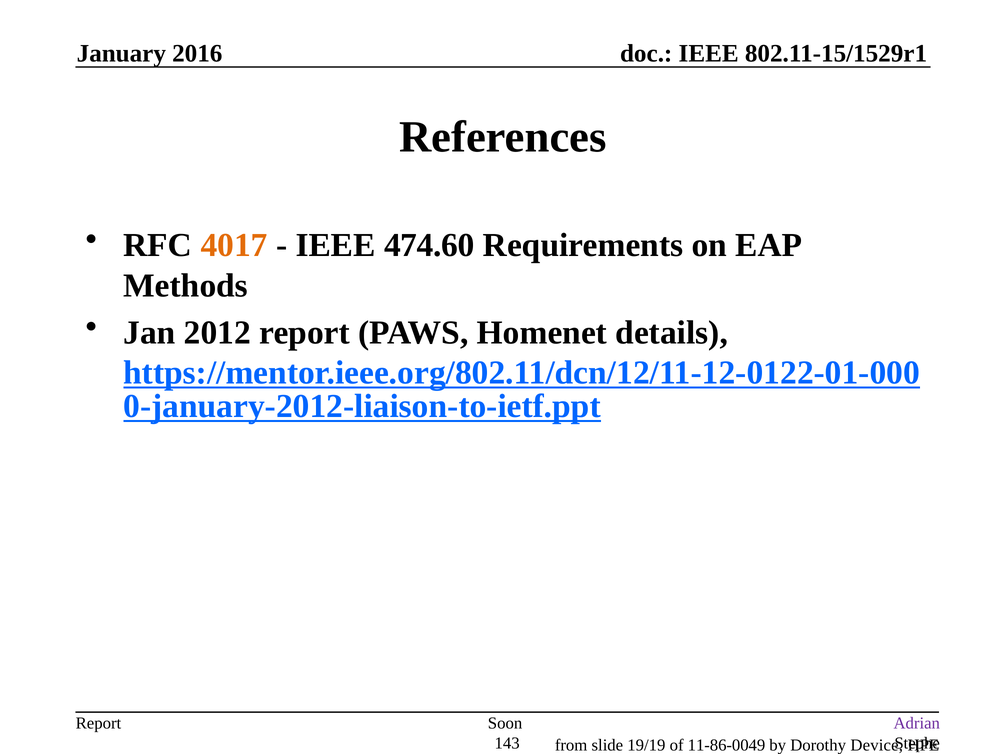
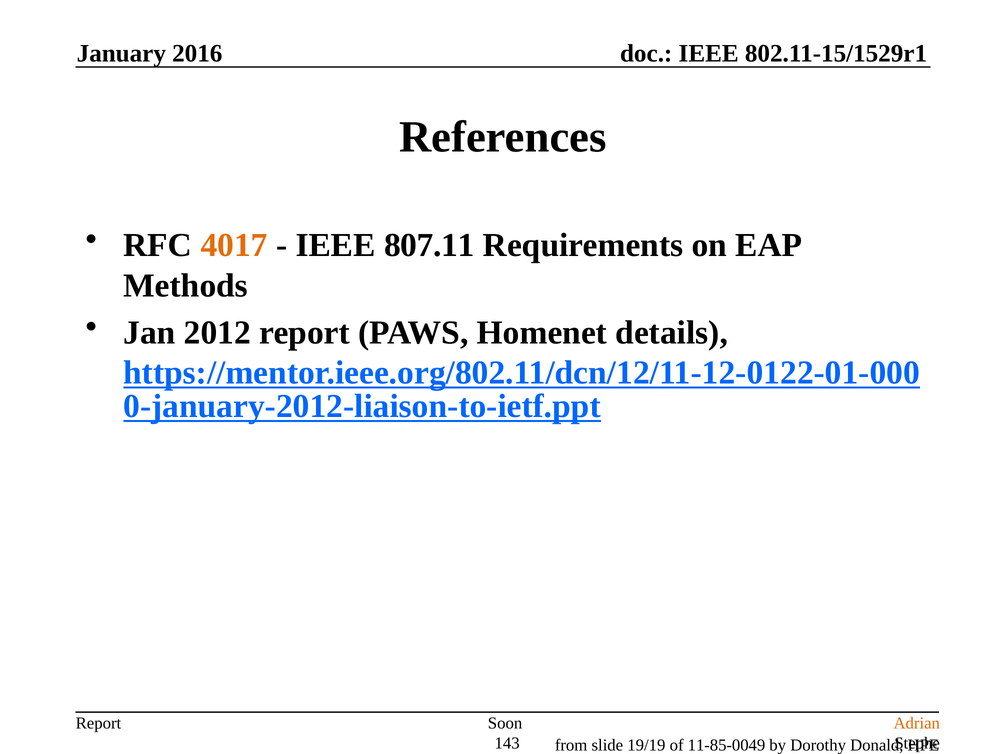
474.60: 474.60 -> 807.11 (429, 245)
Adrian colour: purple -> orange (917, 724)
11-86-0049: 11-86-0049 -> 11-85-0049 (726, 746)
Device: Device -> Donald (877, 746)
